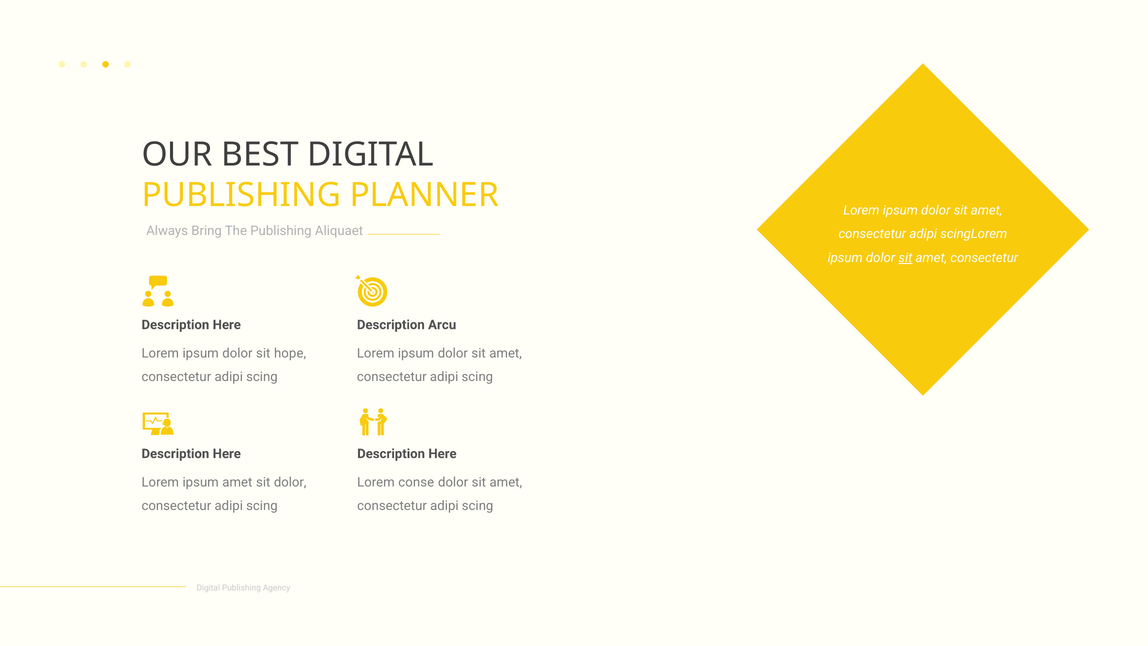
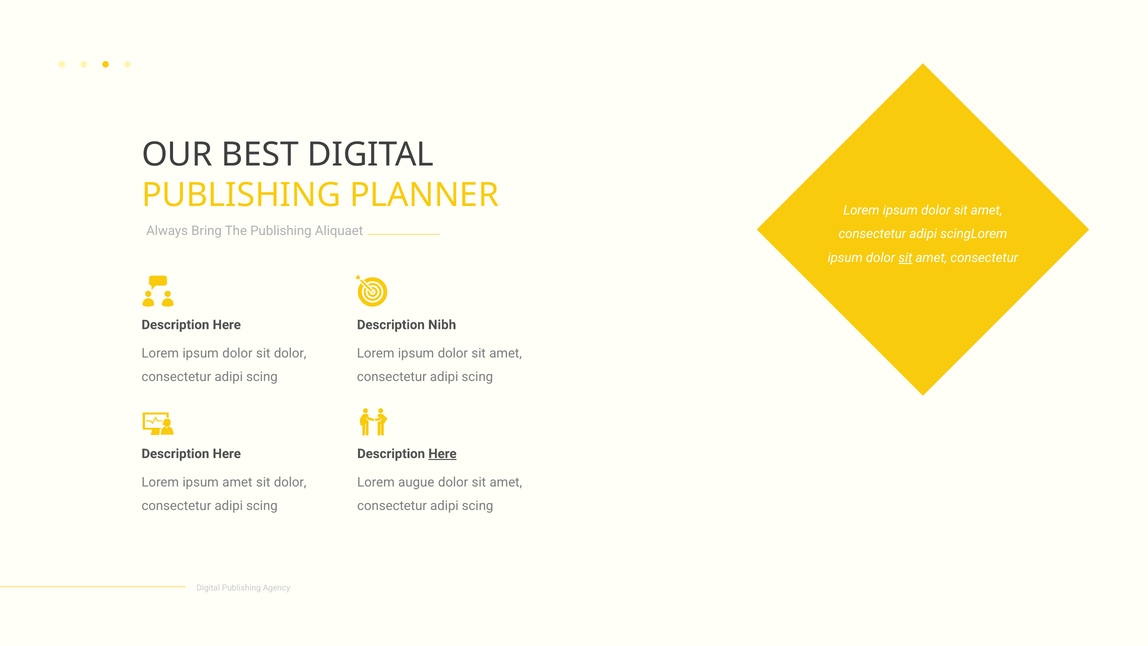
Arcu: Arcu -> Nibh (442, 325)
dolor sit hope: hope -> dolor (290, 353)
Here underline: none -> present (442, 454)
conse: conse -> augue (416, 482)
